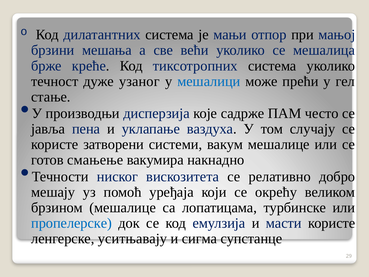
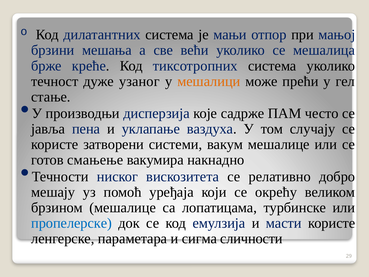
мешалици colour: blue -> orange (209, 81)
уситњавају: уситњавају -> параметара (133, 239)
супстанце: супстанце -> сличности (251, 239)
